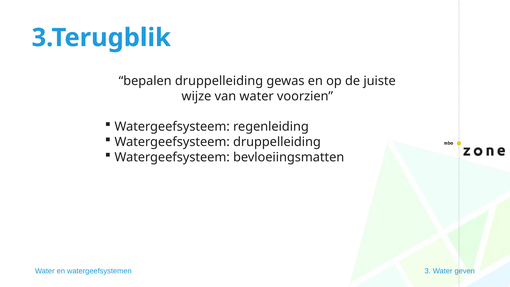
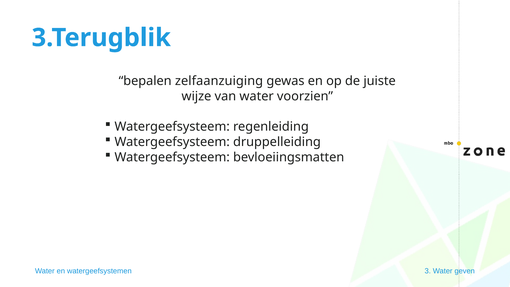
bepalen druppelleiding: druppelleiding -> zelfaanzuiging (219, 81)
